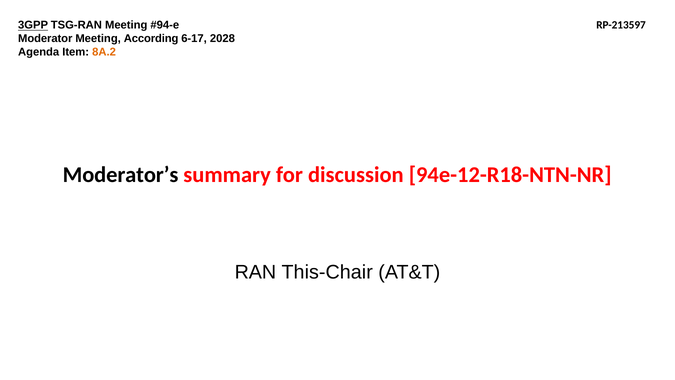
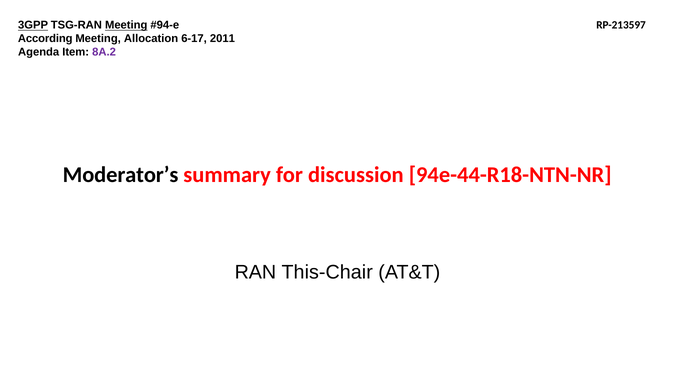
Meeting underline: none -> present (126, 25)
Moderator: Moderator -> According (45, 39)
According: According -> Allocation (151, 39)
2028: 2028 -> 2011 (222, 39)
8A.2 colour: orange -> purple (104, 52)
94e-12-R18-NTN-NR: 94e-12-R18-NTN-NR -> 94e-44-R18-NTN-NR (510, 175)
